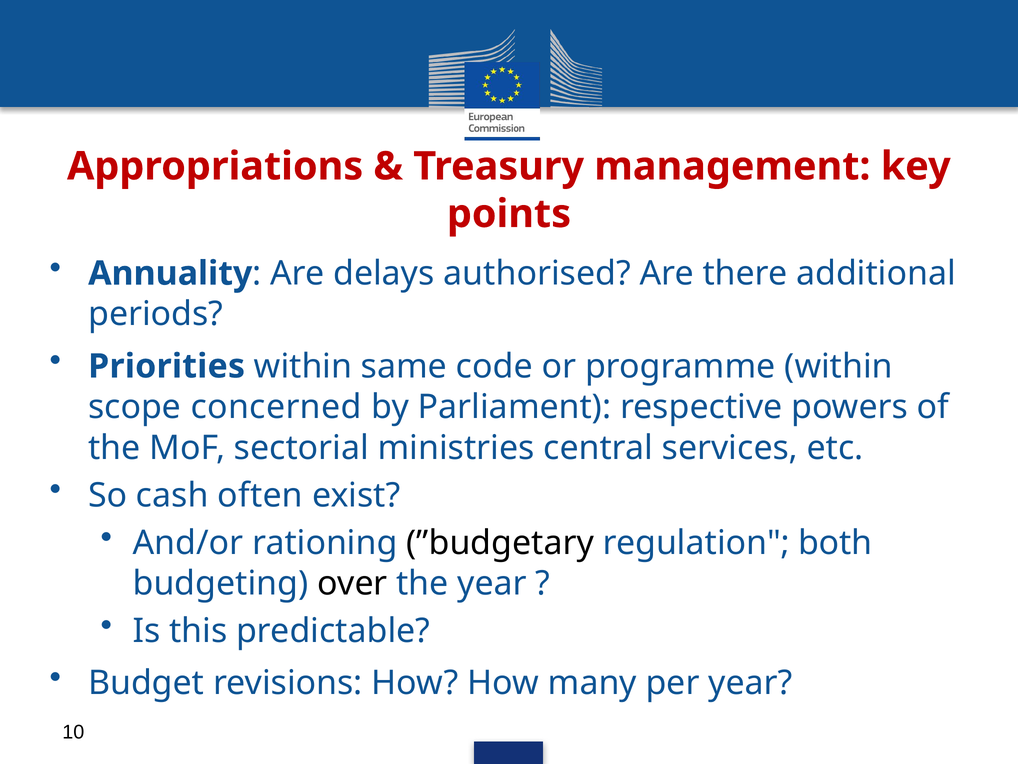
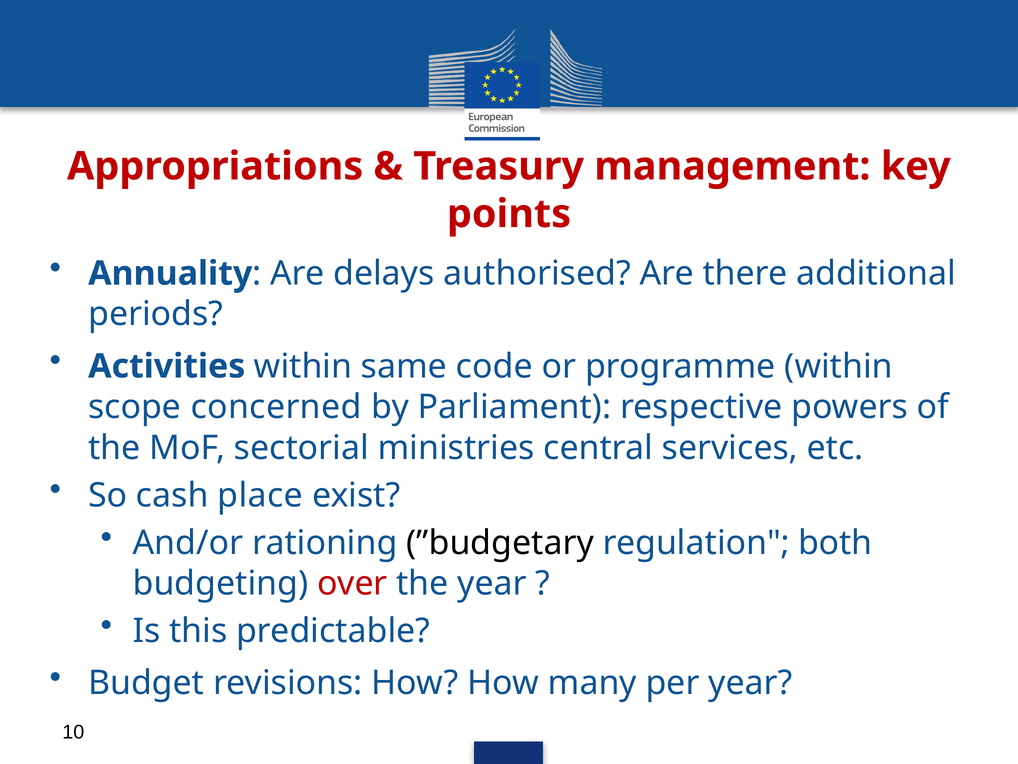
Priorities: Priorities -> Activities (167, 366)
often: often -> place (260, 495)
over colour: black -> red (352, 583)
